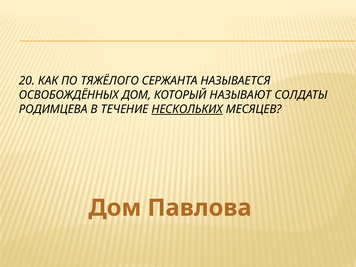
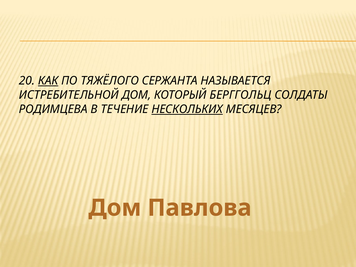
КАК underline: none -> present (48, 81)
ОСВОБОЖДЁННЫХ: ОСВОБОЖДЁННЫХ -> ИСТРЕБИТЕЛЬНОЙ (69, 95)
НАЗЫВАЮТ: НАЗЫВАЮТ -> БЕРГГОЛЬЦ (241, 95)
